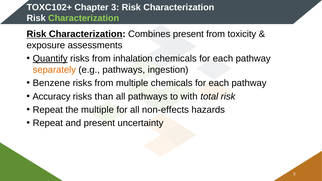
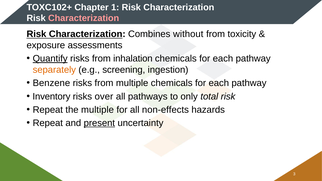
Chapter 3: 3 -> 1 (115, 7)
Characterization colour: light green -> pink (84, 18)
Combines present: present -> without (188, 34)
e.g pathways: pathways -> screening (124, 70)
Accuracy: Accuracy -> Inventory (51, 96)
than: than -> over (104, 96)
with: with -> only (189, 96)
present underline: none -> present (99, 123)
